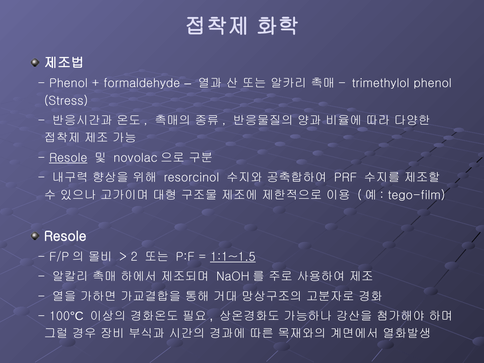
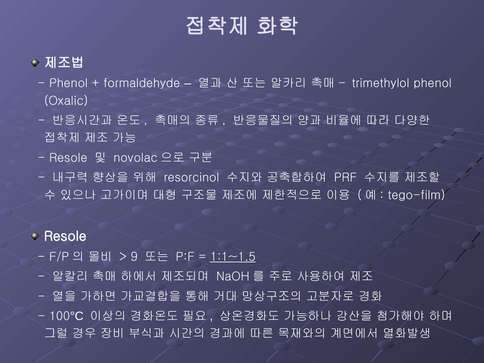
Stress: Stress -> Oxalic (66, 101)
Resole underline: present -> none (68, 158)
2: 2 -> 9 (134, 257)
